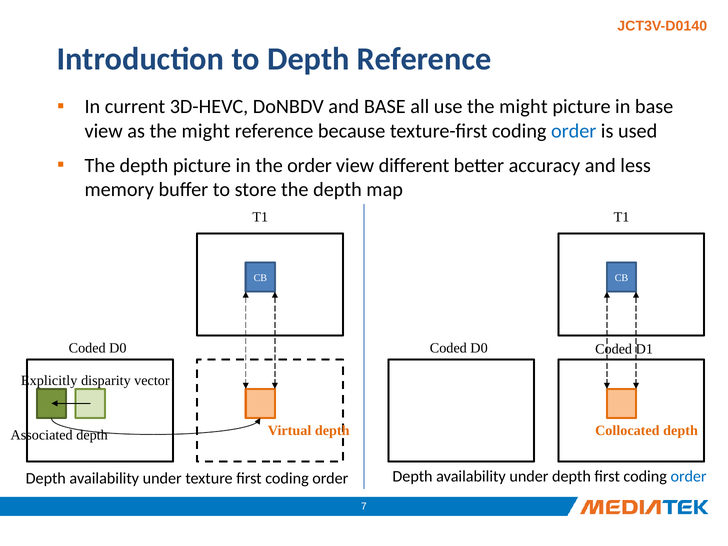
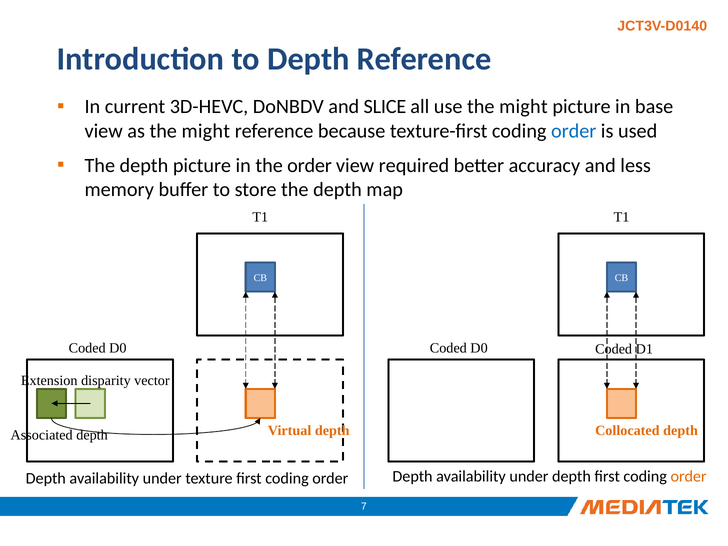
and BASE: BASE -> SLICE (385, 107)
different: different -> required (414, 165)
Explicitly: Explicitly -> Extension (49, 381)
order colour: blue -> orange (689, 477)
